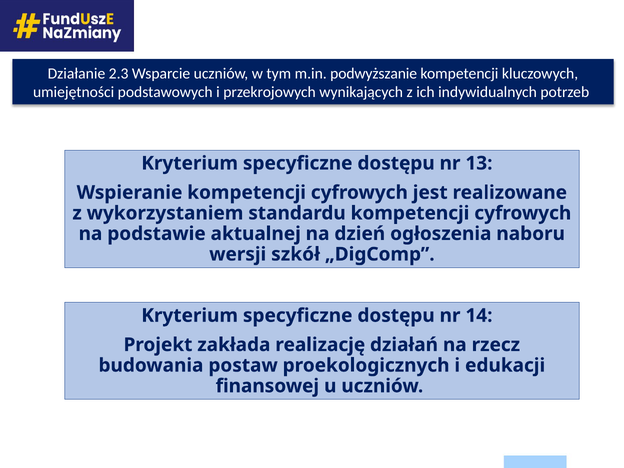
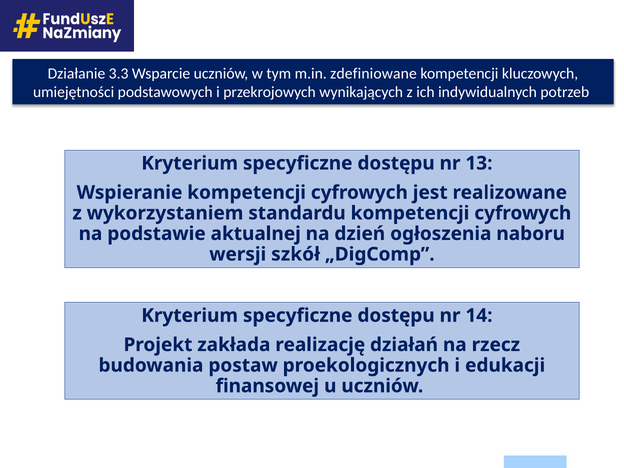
2.3: 2.3 -> 3.3 (119, 73)
podwyższanie: podwyższanie -> zdefiniowane (374, 73)
